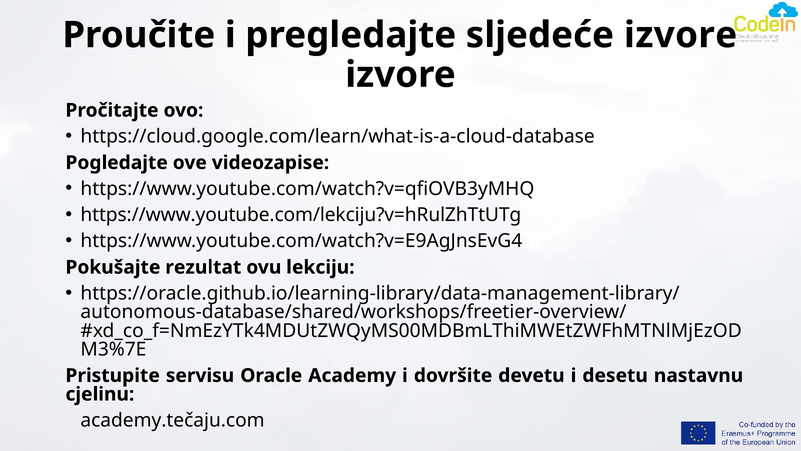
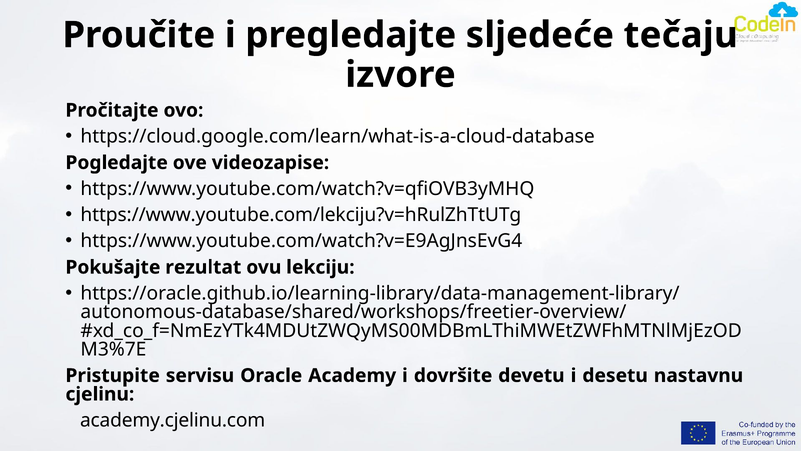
sljedeće izvore: izvore -> tečaju (681, 35)
academy.tečaju.com: academy.tečaju.com -> academy.cjelinu.com (173, 420)
